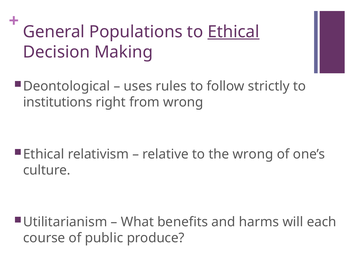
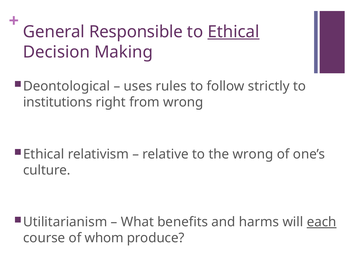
Populations: Populations -> Responsible (136, 32)
each underline: none -> present (322, 222)
public: public -> whom (104, 238)
